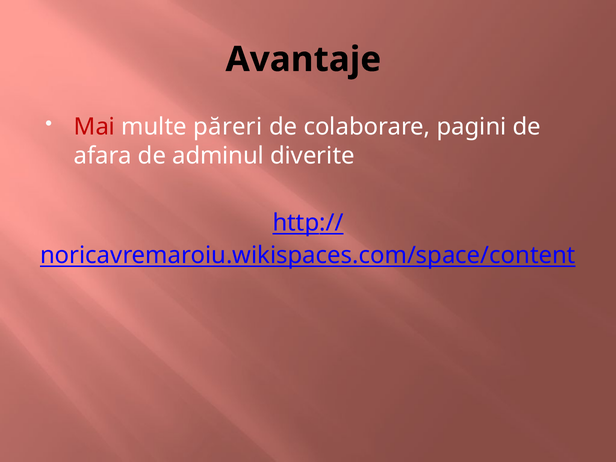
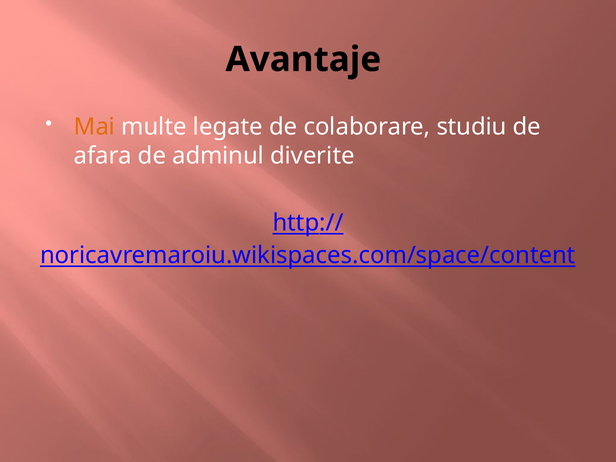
Mai colour: red -> orange (94, 127)
păreri: păreri -> legate (228, 127)
pagini: pagini -> studiu (472, 127)
